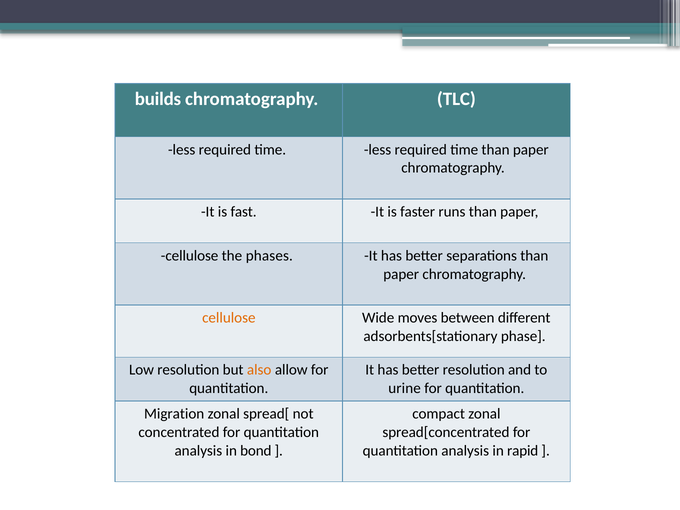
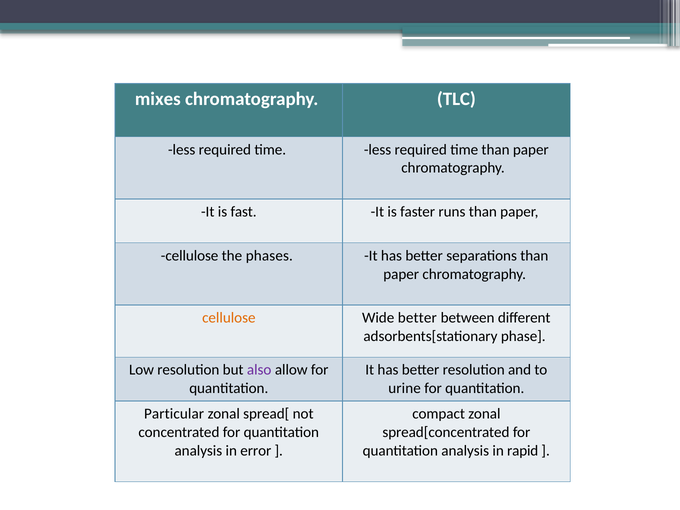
builds: builds -> mixes (158, 99)
Wide moves: moves -> better (417, 318)
also colour: orange -> purple (259, 370)
Migration: Migration -> Particular (174, 414)
bond: bond -> error (256, 451)
